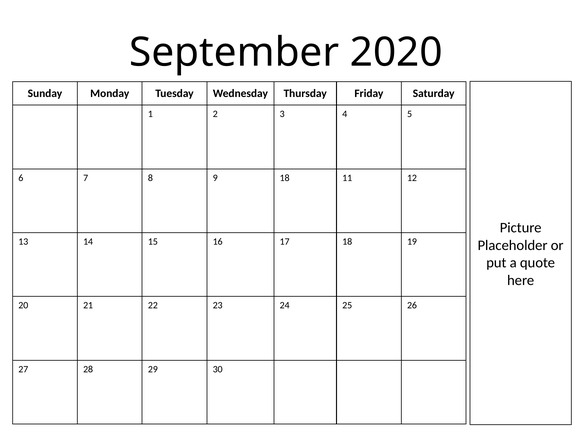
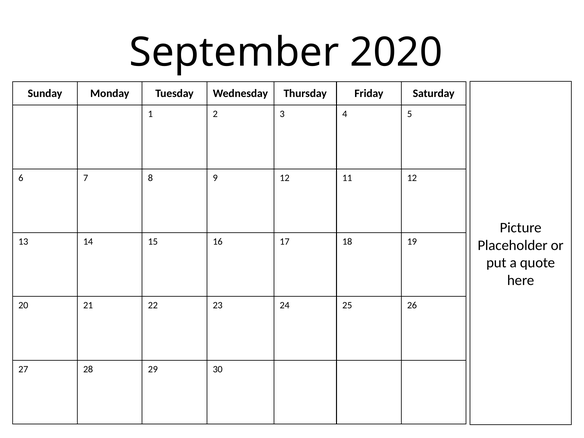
9 18: 18 -> 12 (285, 178)
